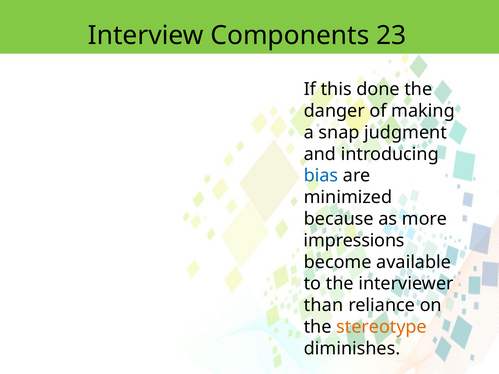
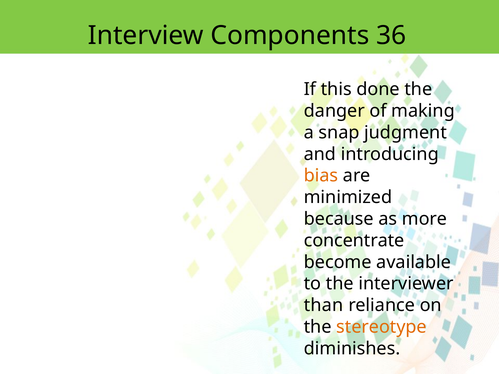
23: 23 -> 36 (391, 36)
bias colour: blue -> orange (321, 176)
impressions: impressions -> concentrate (354, 241)
